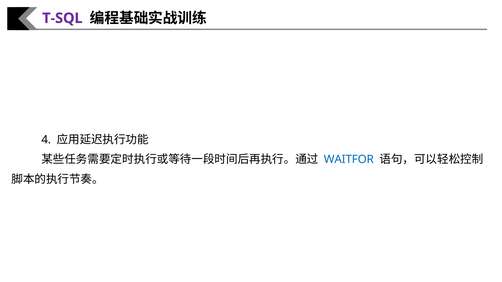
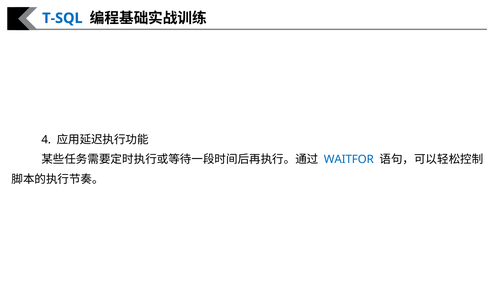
T-SQL colour: purple -> blue (62, 18)
